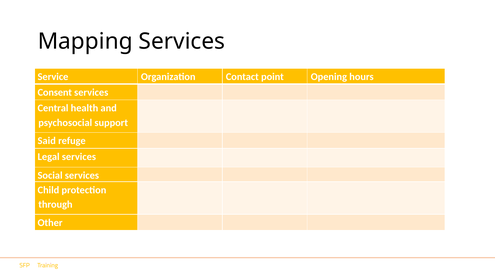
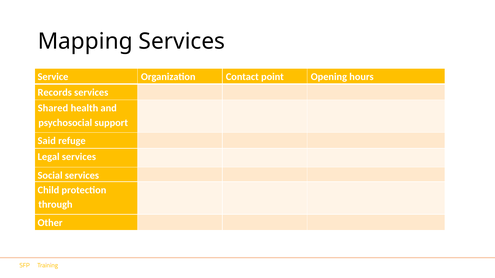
Consent: Consent -> Records (55, 93)
Central: Central -> Shared (53, 108)
